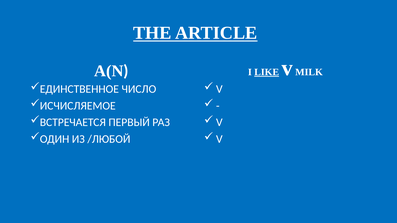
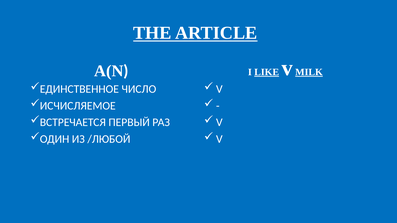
MILK underline: none -> present (309, 72)
